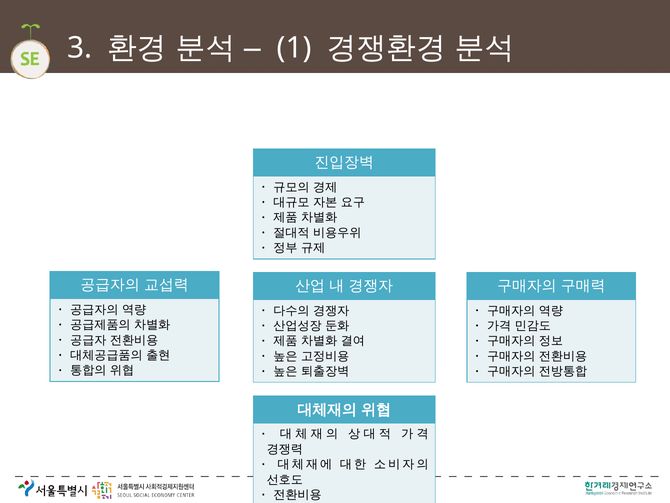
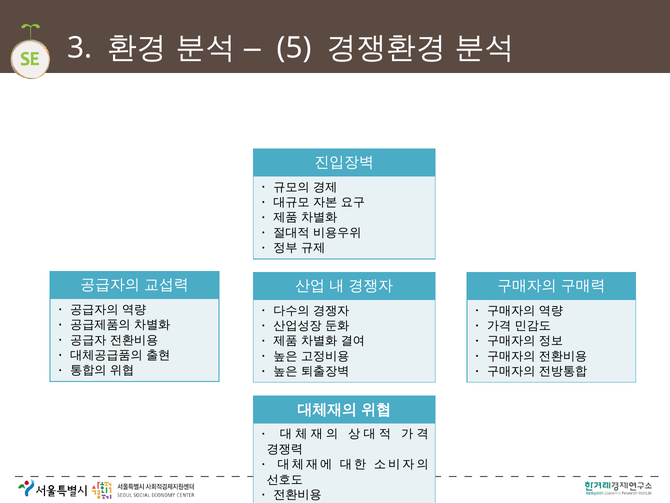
1: 1 -> 5 (294, 48)
